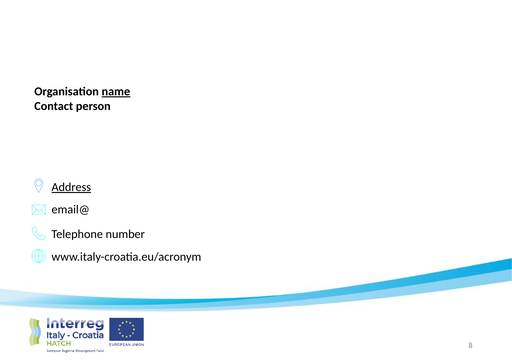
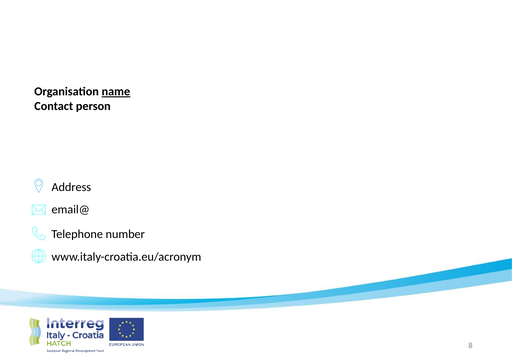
Address underline: present -> none (71, 187)
